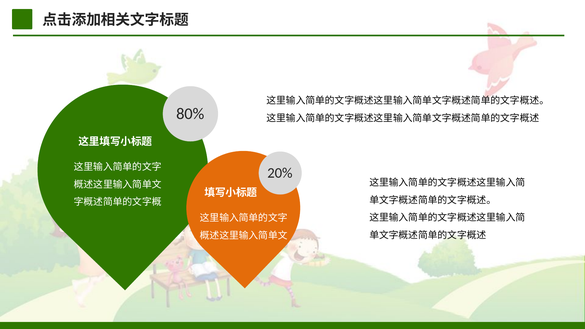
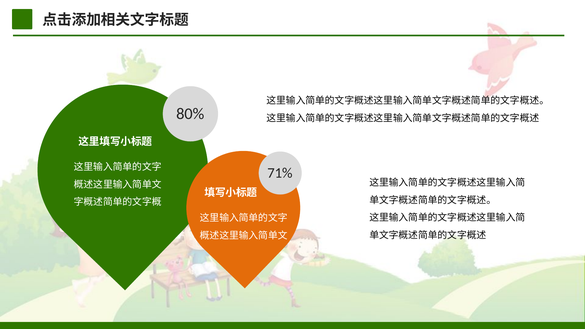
20%: 20% -> 71% (280, 173)
